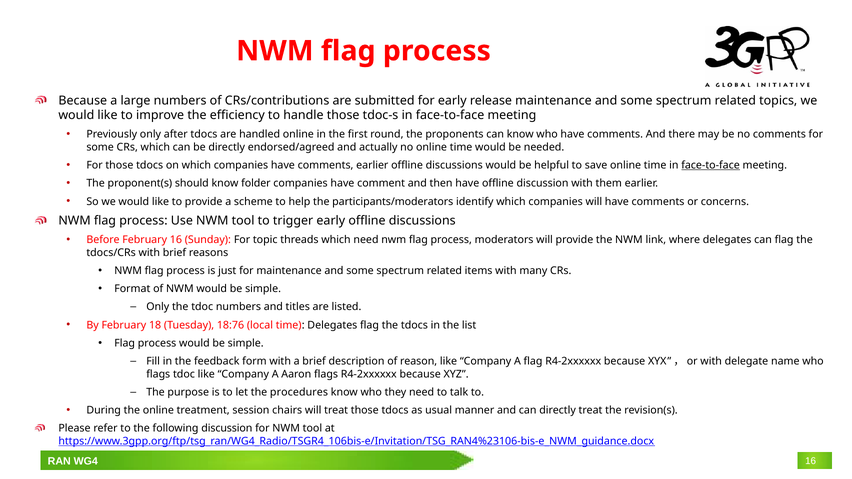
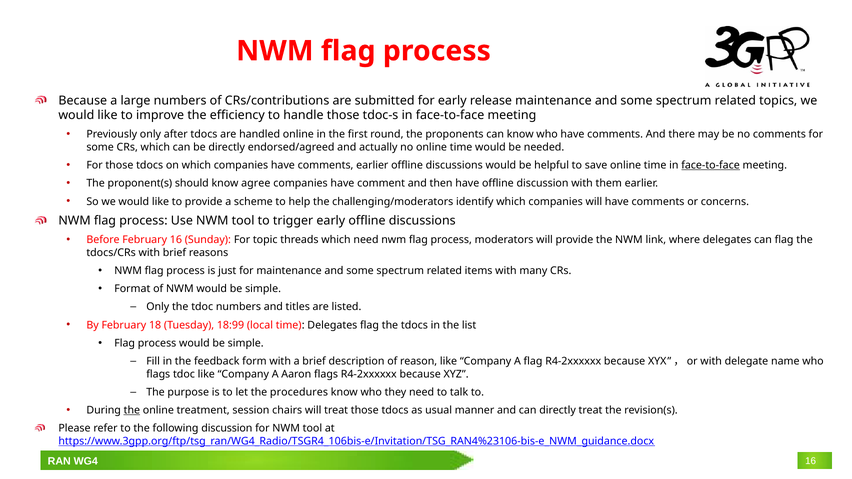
folder: folder -> agree (256, 183)
participants/moderators: participants/moderators -> challenging/moderators (393, 202)
18:76: 18:76 -> 18:99 (231, 325)
the underline: none -> present (132, 410)
